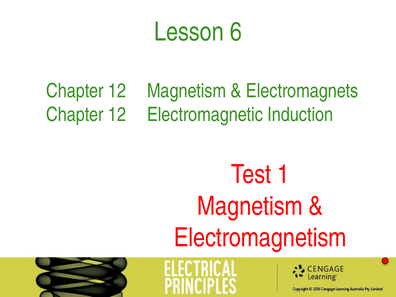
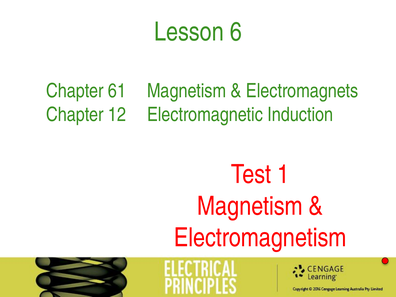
12: 12 -> 61 (117, 91)
